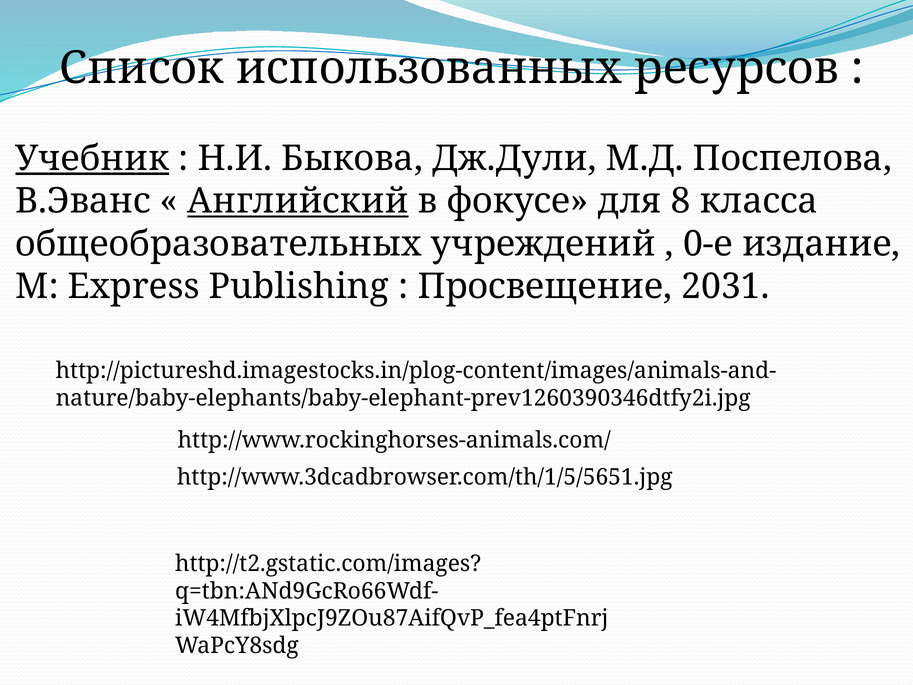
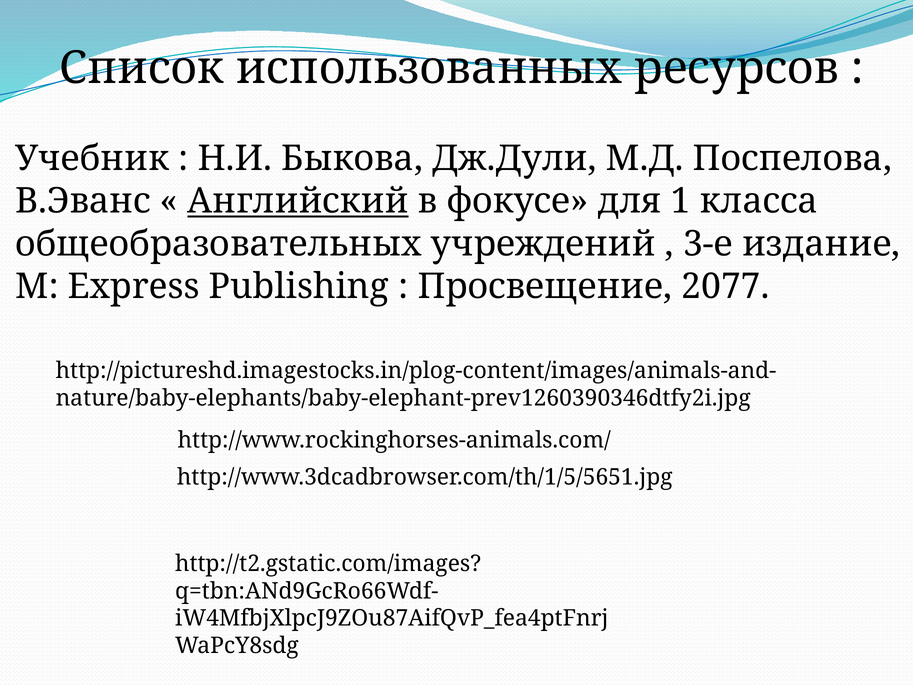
Учебник underline: present -> none (92, 158)
8: 8 -> 1 (681, 201)
0-е: 0-е -> 3-е (708, 244)
2031: 2031 -> 2077 (726, 286)
